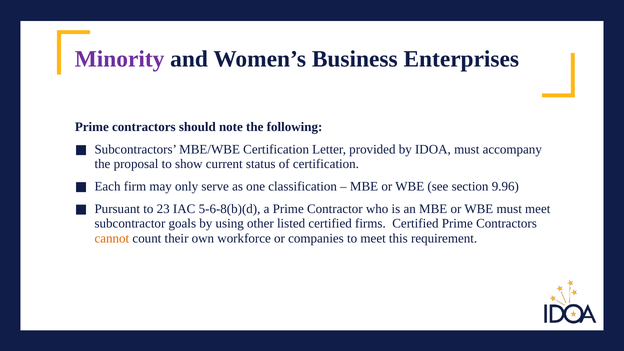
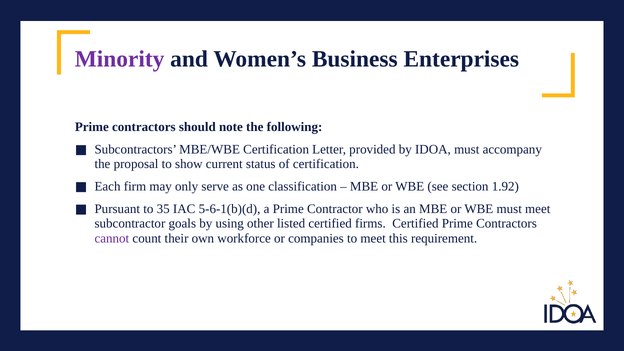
9.96: 9.96 -> 1.92 (505, 186)
23: 23 -> 35 (163, 209)
5-6-8(b)(d: 5-6-8(b)(d -> 5-6-1(b)(d (230, 209)
cannot colour: orange -> purple (112, 238)
